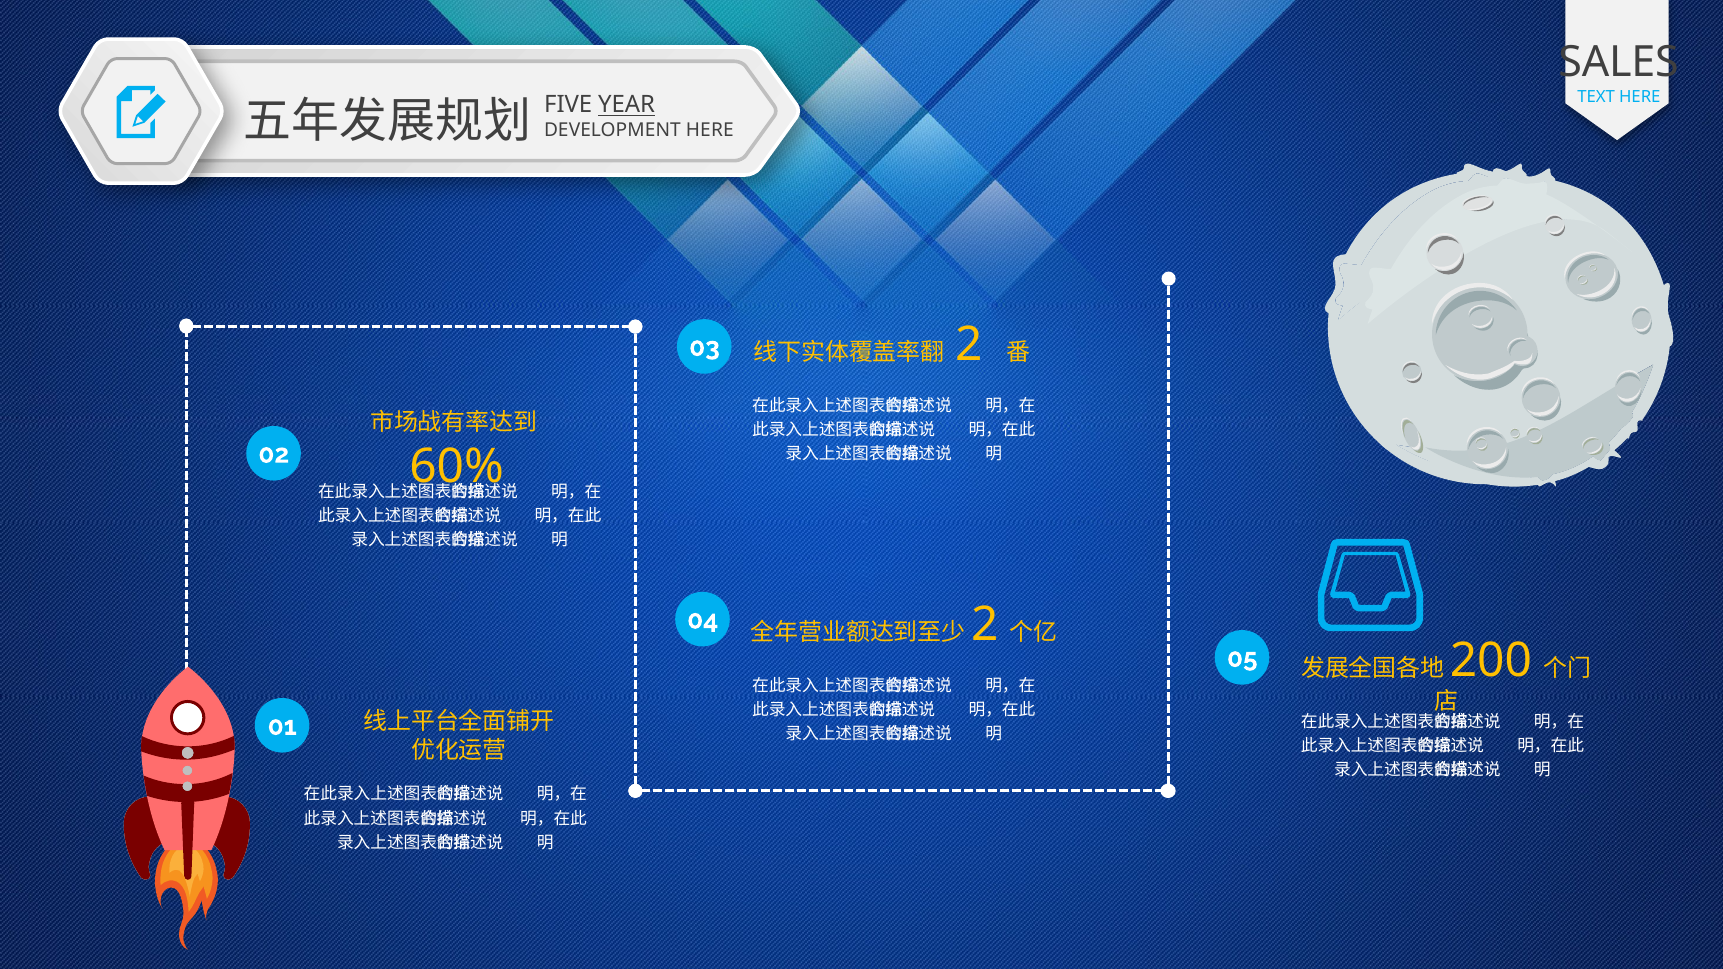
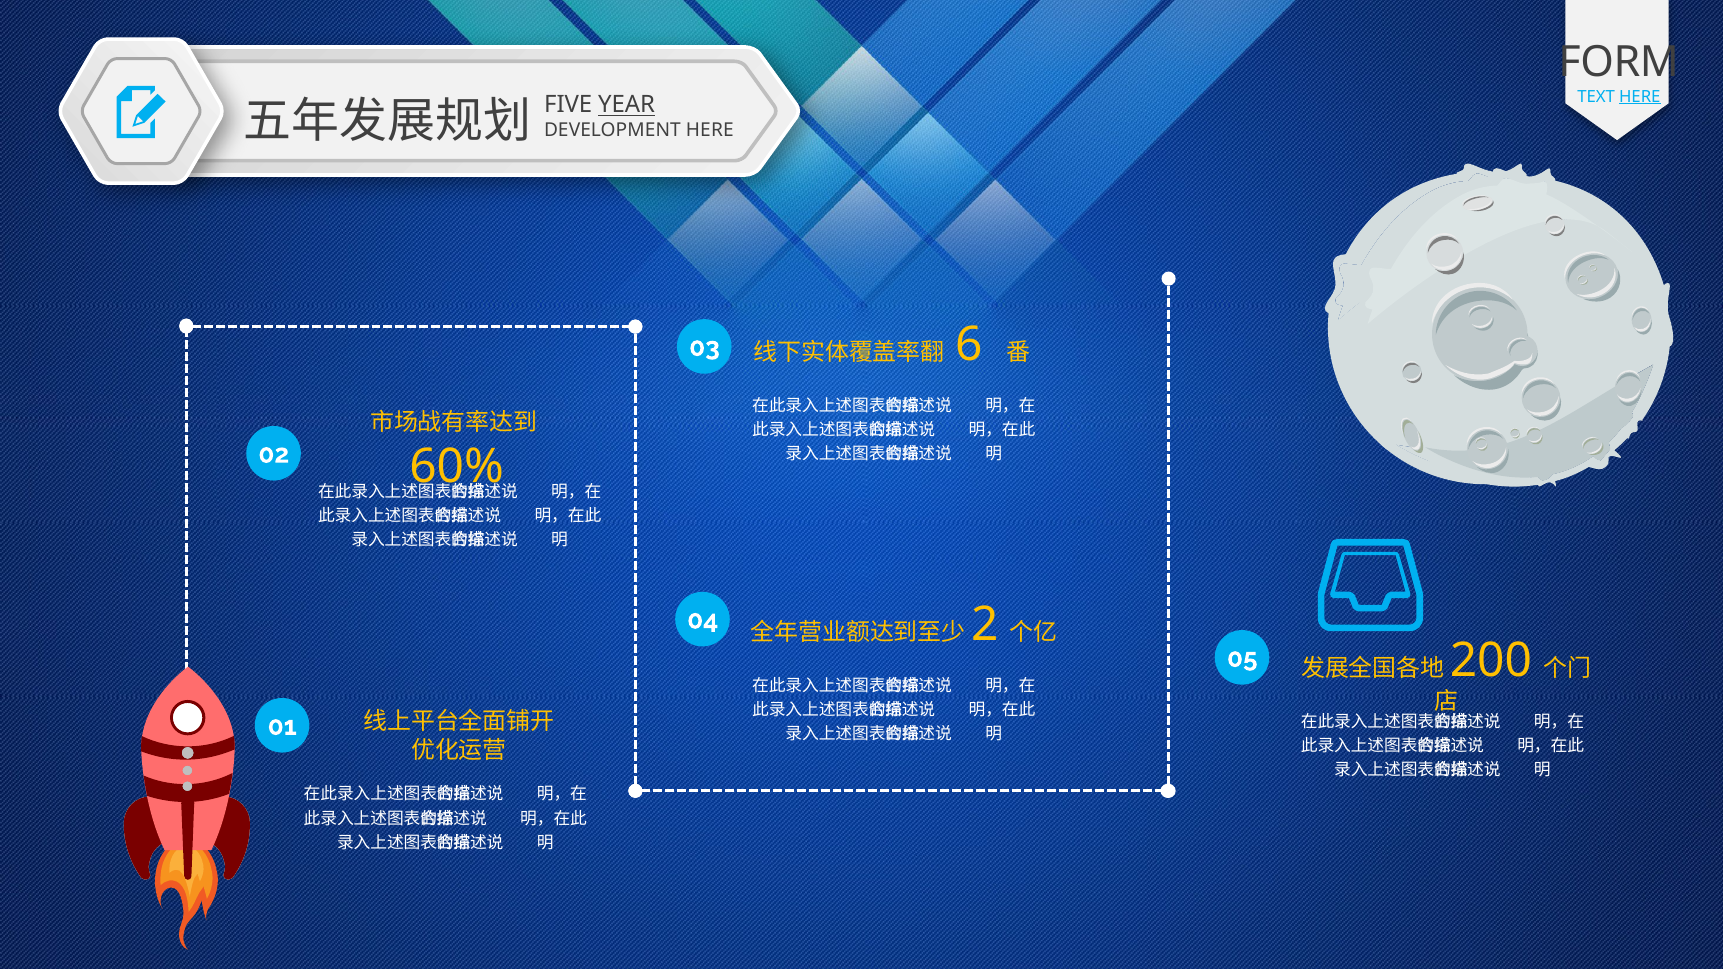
SALES: SALES -> FORM (1619, 63)
HERE underline: none -> present (1640, 97)
2: 2 -> 6 (969, 345)
